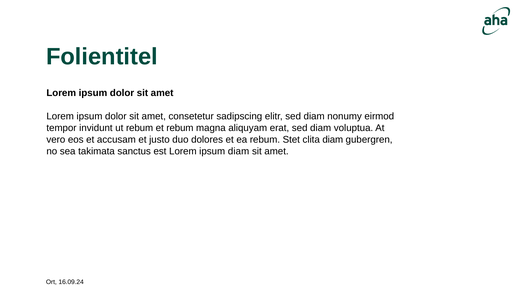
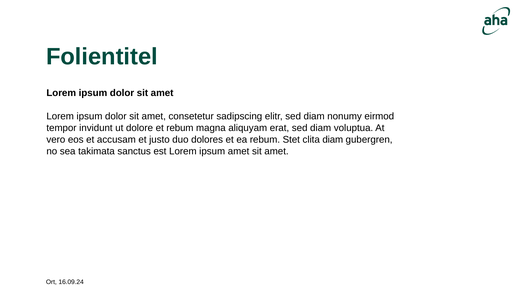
ut rebum: rebum -> dolore (140, 128)
ipsum diam: diam -> amet (239, 151)
